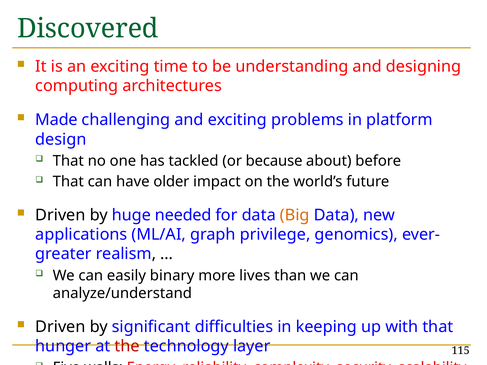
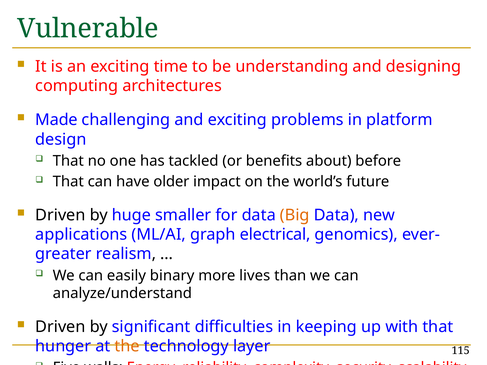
Discovered: Discovered -> Vulnerable (88, 29)
because: because -> benefits (274, 161)
needed: needed -> smaller (183, 215)
privilege: privilege -> electrical (275, 235)
the colour: red -> orange (127, 346)
